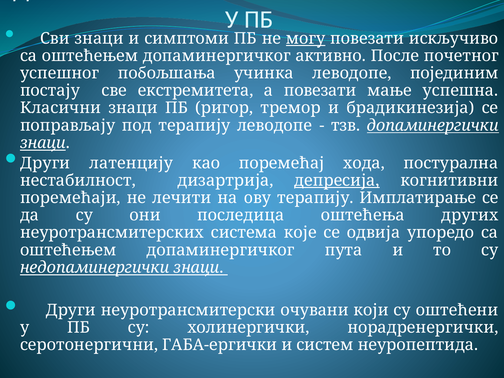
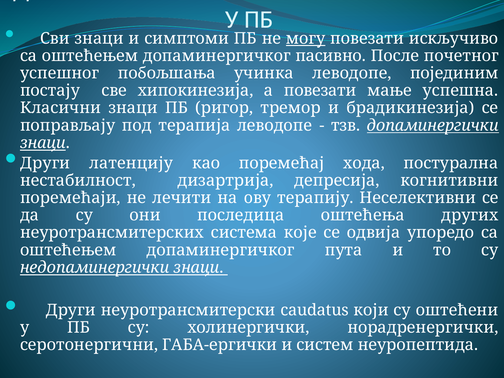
активно: активно -> пасивно (331, 56)
екстремитета: екстремитета -> хипокинезија (196, 91)
под терапију: терапију -> терапија (194, 125)
депресија underline: present -> none (337, 181)
Имплатирање: Имплатирање -> Неселективни (418, 198)
очувани: очувани -> caudatus (315, 310)
